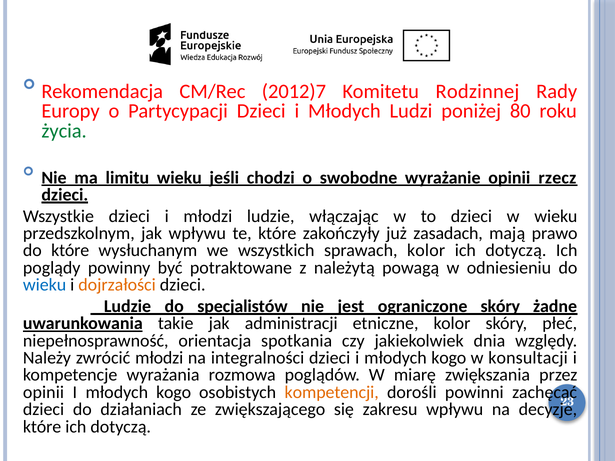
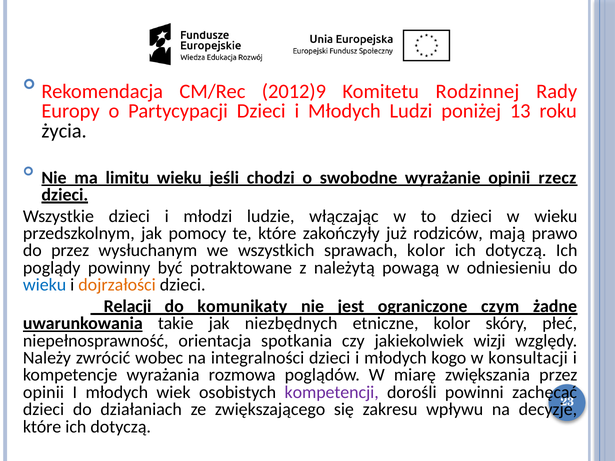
2012)7: 2012)7 -> 2012)9 (294, 92)
80: 80 -> 13 (520, 111)
życia colour: green -> black (64, 131)
jak wpływu: wpływu -> pomocy (197, 233)
zasadach: zasadach -> rodziców (448, 233)
do które: które -> przez (70, 251)
Ludzie: Ludzie -> Relacji (128, 306)
specjalistów: specjalistów -> komunikaty (242, 306)
ograniczone skóry: skóry -> czym (500, 306)
administracji: administracji -> niezbędnych (291, 324)
dnia: dnia -> wizji (490, 341)
zwrócić młodzi: młodzi -> wobec (159, 358)
kogo: kogo -> wiek (173, 392)
kompetencji colour: orange -> purple (332, 392)
